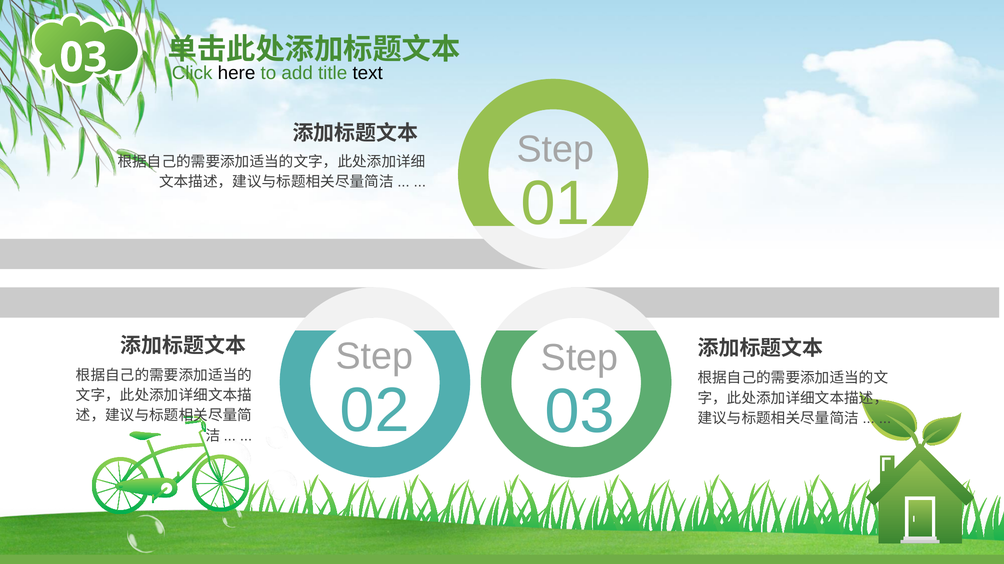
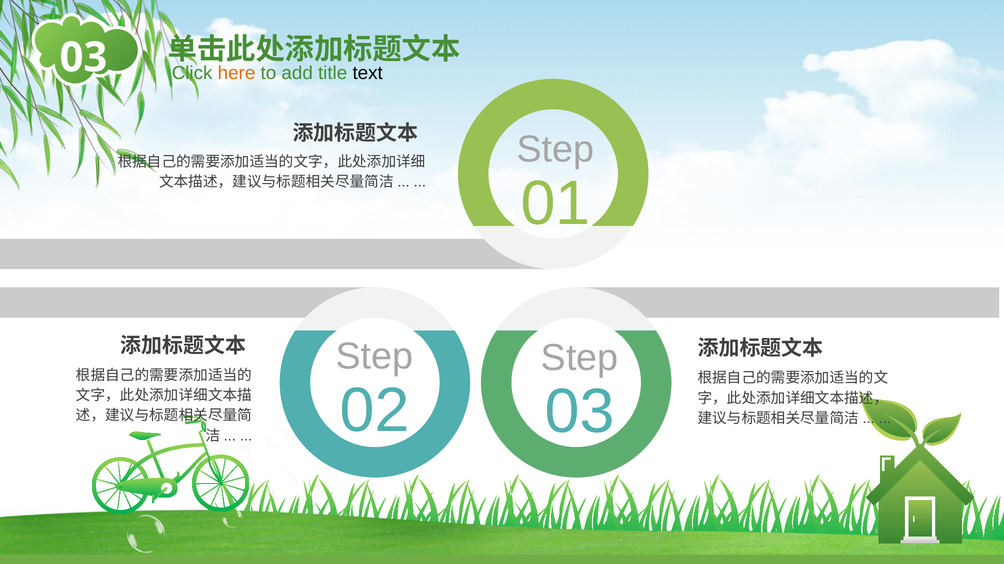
here colour: black -> orange (237, 73)
